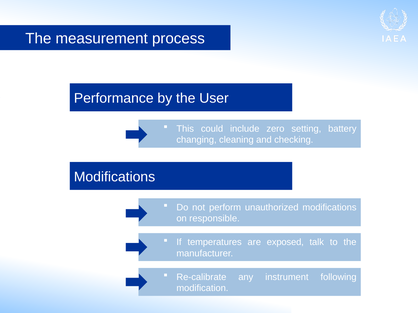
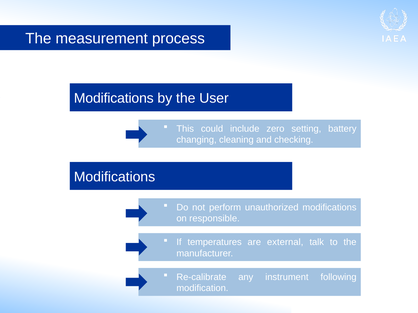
Performance: Performance -> Modifications (114, 99)
exposed: exposed -> external (285, 243)
